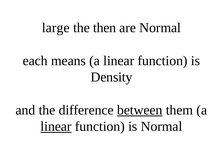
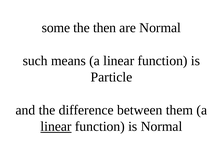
large: large -> some (56, 28)
each: each -> such (35, 60)
Density: Density -> Particle (111, 77)
between underline: present -> none (140, 110)
